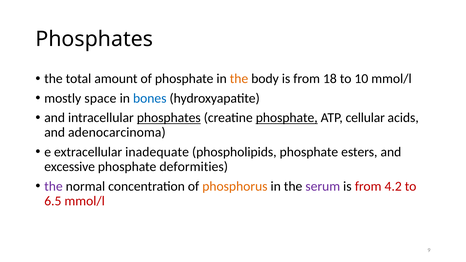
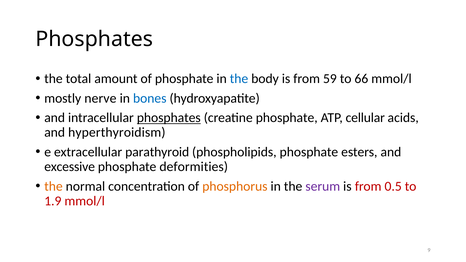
the colour: orange -> blue (239, 79)
18: 18 -> 59 (330, 79)
10: 10 -> 66 (361, 79)
space: space -> nerve (100, 98)
phosphate underline: present -> none (287, 118)
adenocarcinoma: adenocarcinoma -> hyperthyroidism (117, 133)
inadequate: inadequate -> parathyroid (157, 152)
the colour: purple -> orange (53, 186)
4.2: 4.2 -> 0.5 (393, 186)
6.5: 6.5 -> 1.9 (53, 201)
